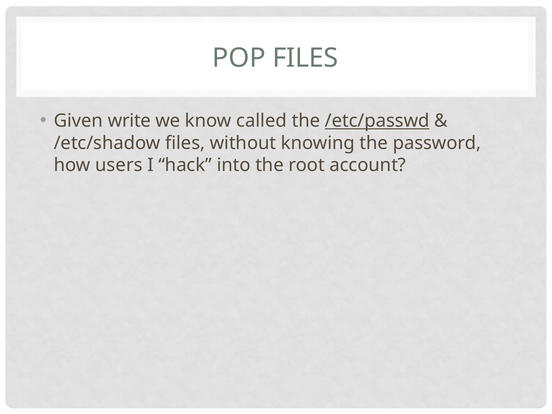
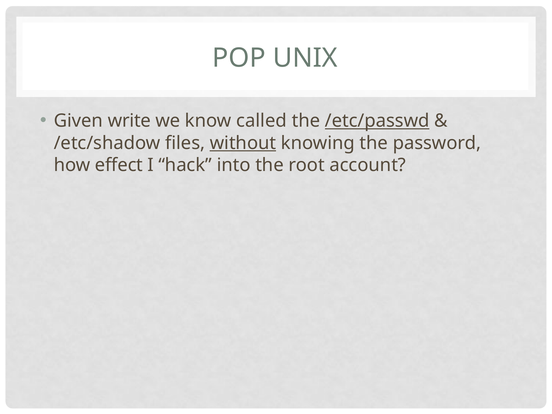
POP FILES: FILES -> UNIX (305, 58)
without underline: none -> present (243, 143)
users: users -> effect (119, 165)
